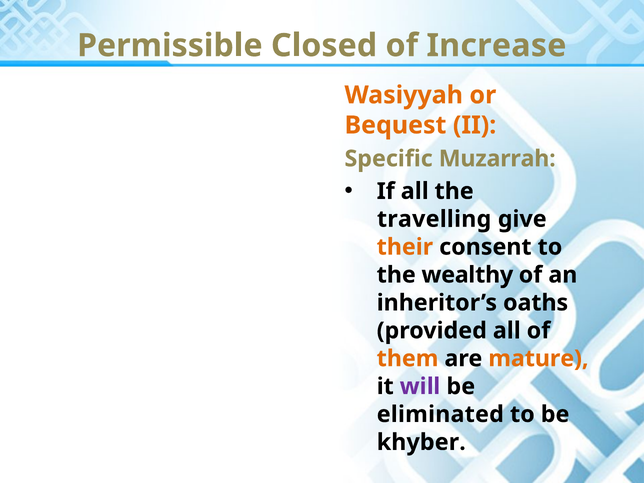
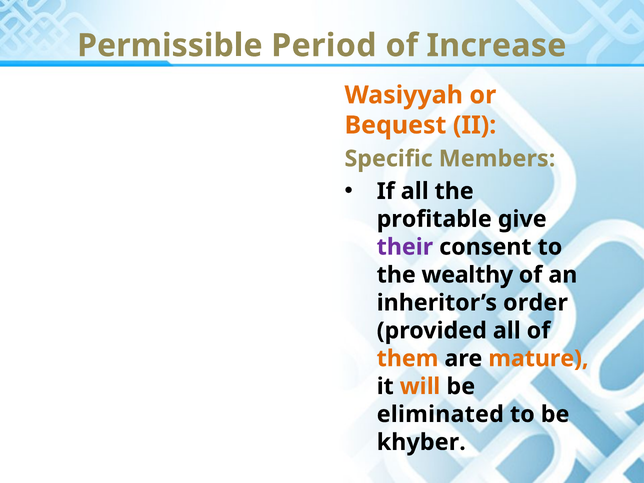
Closed: Closed -> Period (324, 46)
Muzarrah: Muzarrah -> Members (497, 159)
travelling: travelling -> profitable (434, 219)
their colour: orange -> purple (405, 247)
oaths: oaths -> order (535, 303)
will colour: purple -> orange (420, 386)
